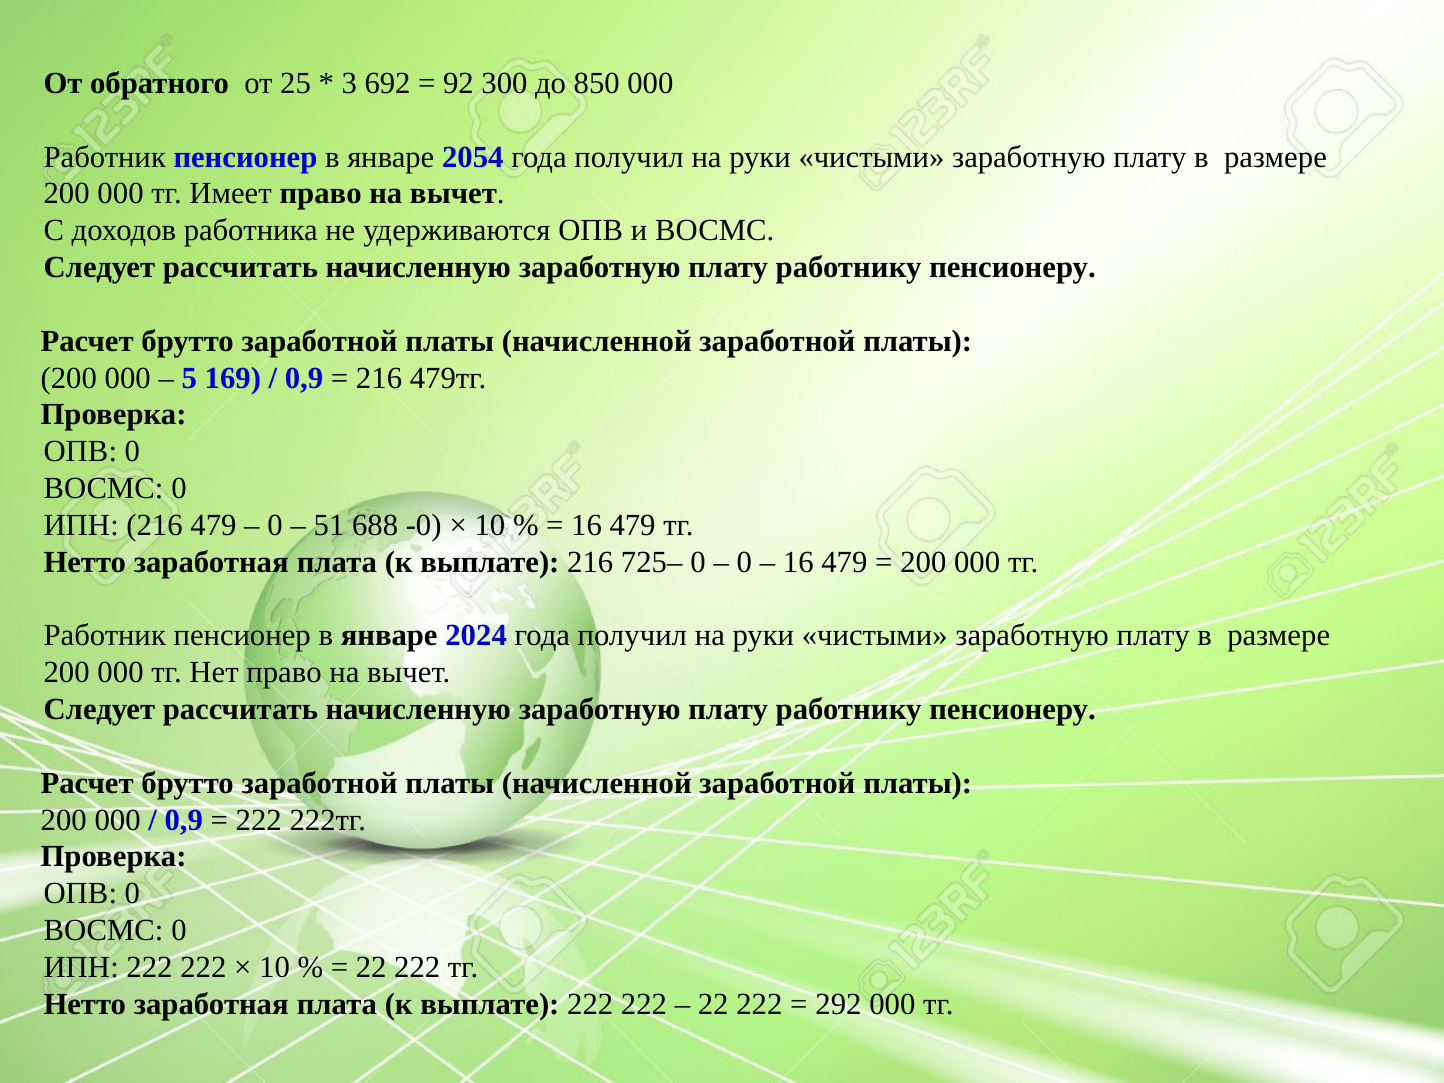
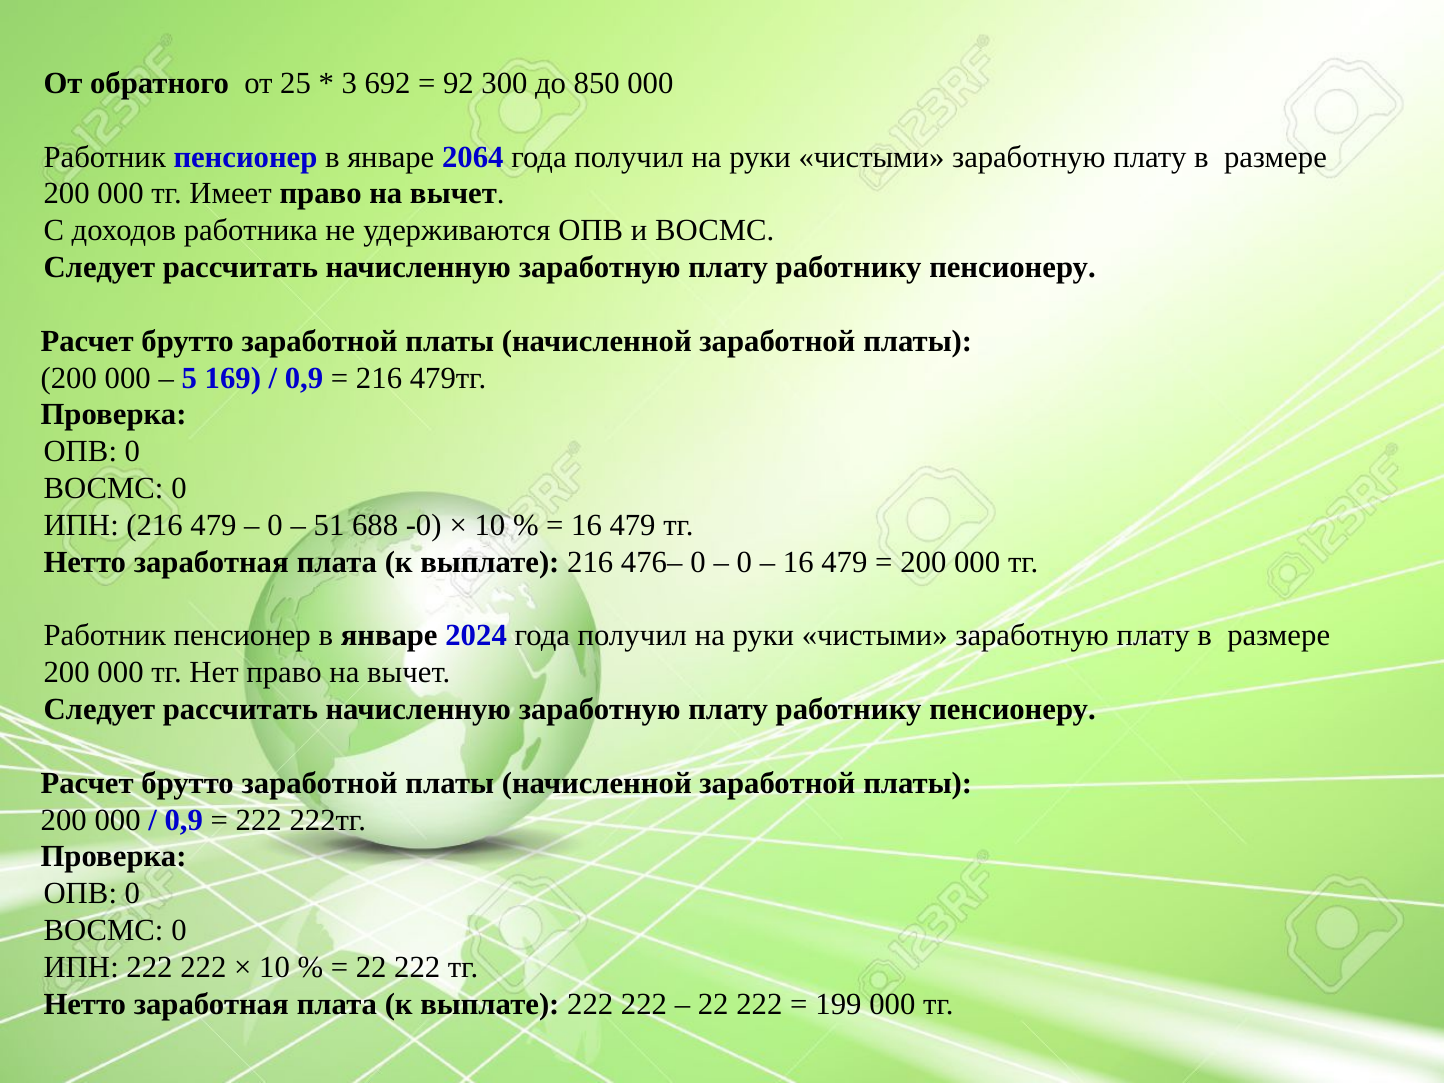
2054: 2054 -> 2064 (473, 157)
725–: 725– -> 476– (652, 562)
292: 292 -> 199 (839, 1004)
